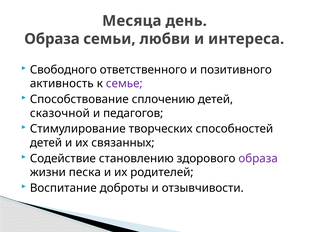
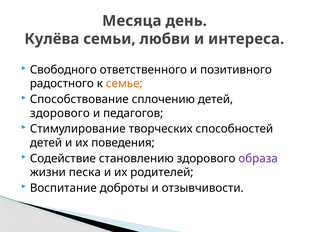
Образа: Образа -> Кулёва (52, 39)
активность: активность -> радостного (62, 84)
семье colour: purple -> orange (124, 84)
сказочной: сказочной -> здорового (60, 113)
связанных: связанных -> поведения (123, 143)
